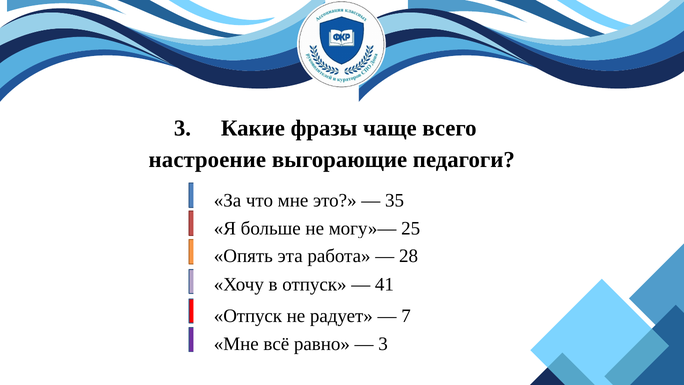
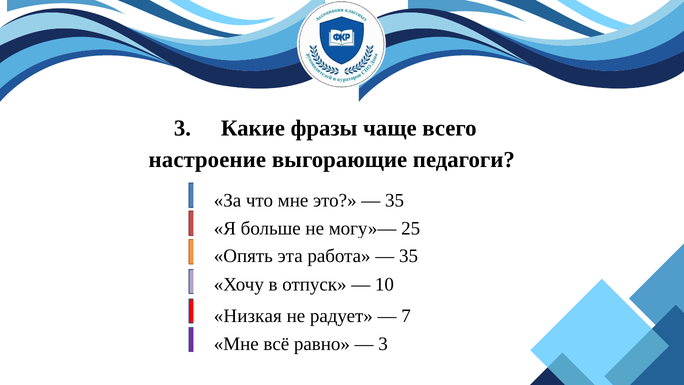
28: 28 -> 35 (409, 256)
41: 41 -> 10 (384, 284)
Отпуск: Отпуск -> Низкая (248, 316)
